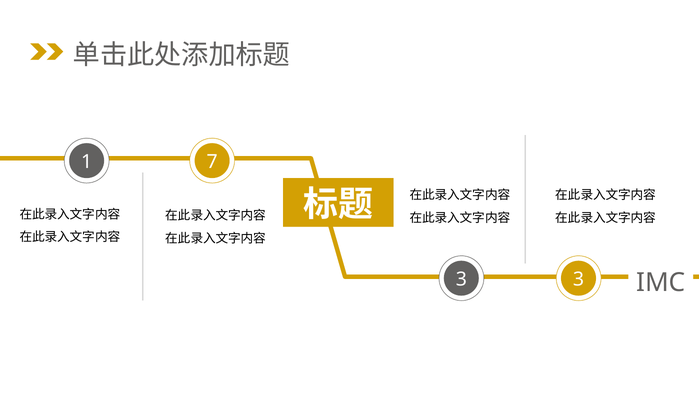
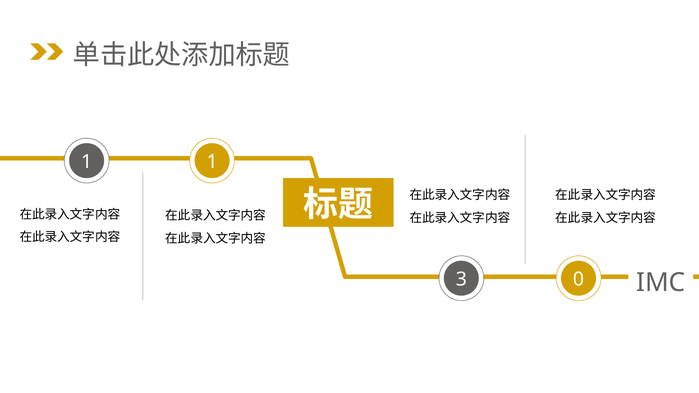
1 7: 7 -> 1 (212, 162)
3 3: 3 -> 0 (578, 280)
